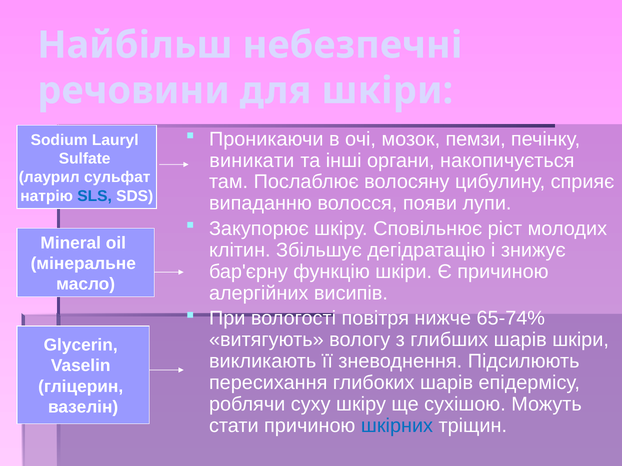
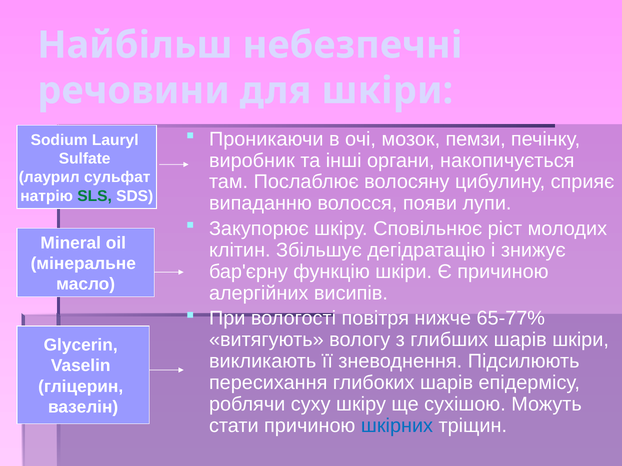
виникати: виникати -> виробник (252, 161)
SLS colour: blue -> green (95, 196)
65-74%: 65-74% -> 65-77% (511, 319)
